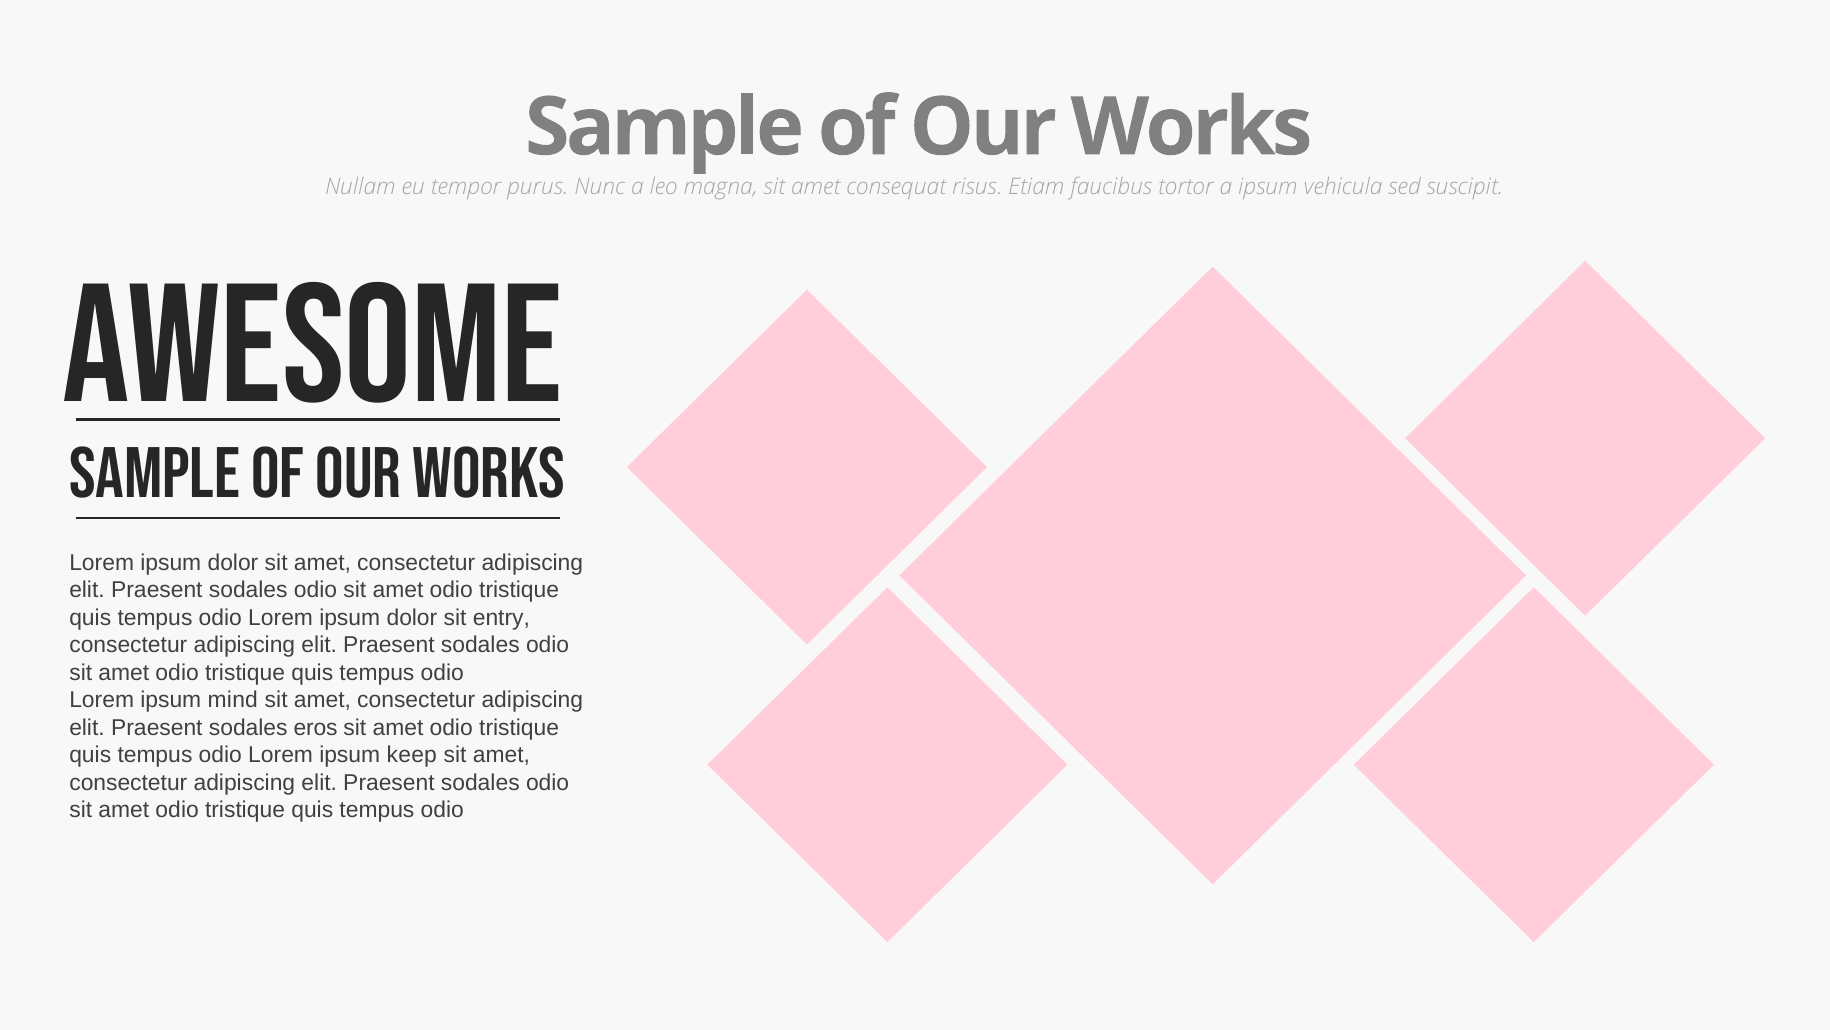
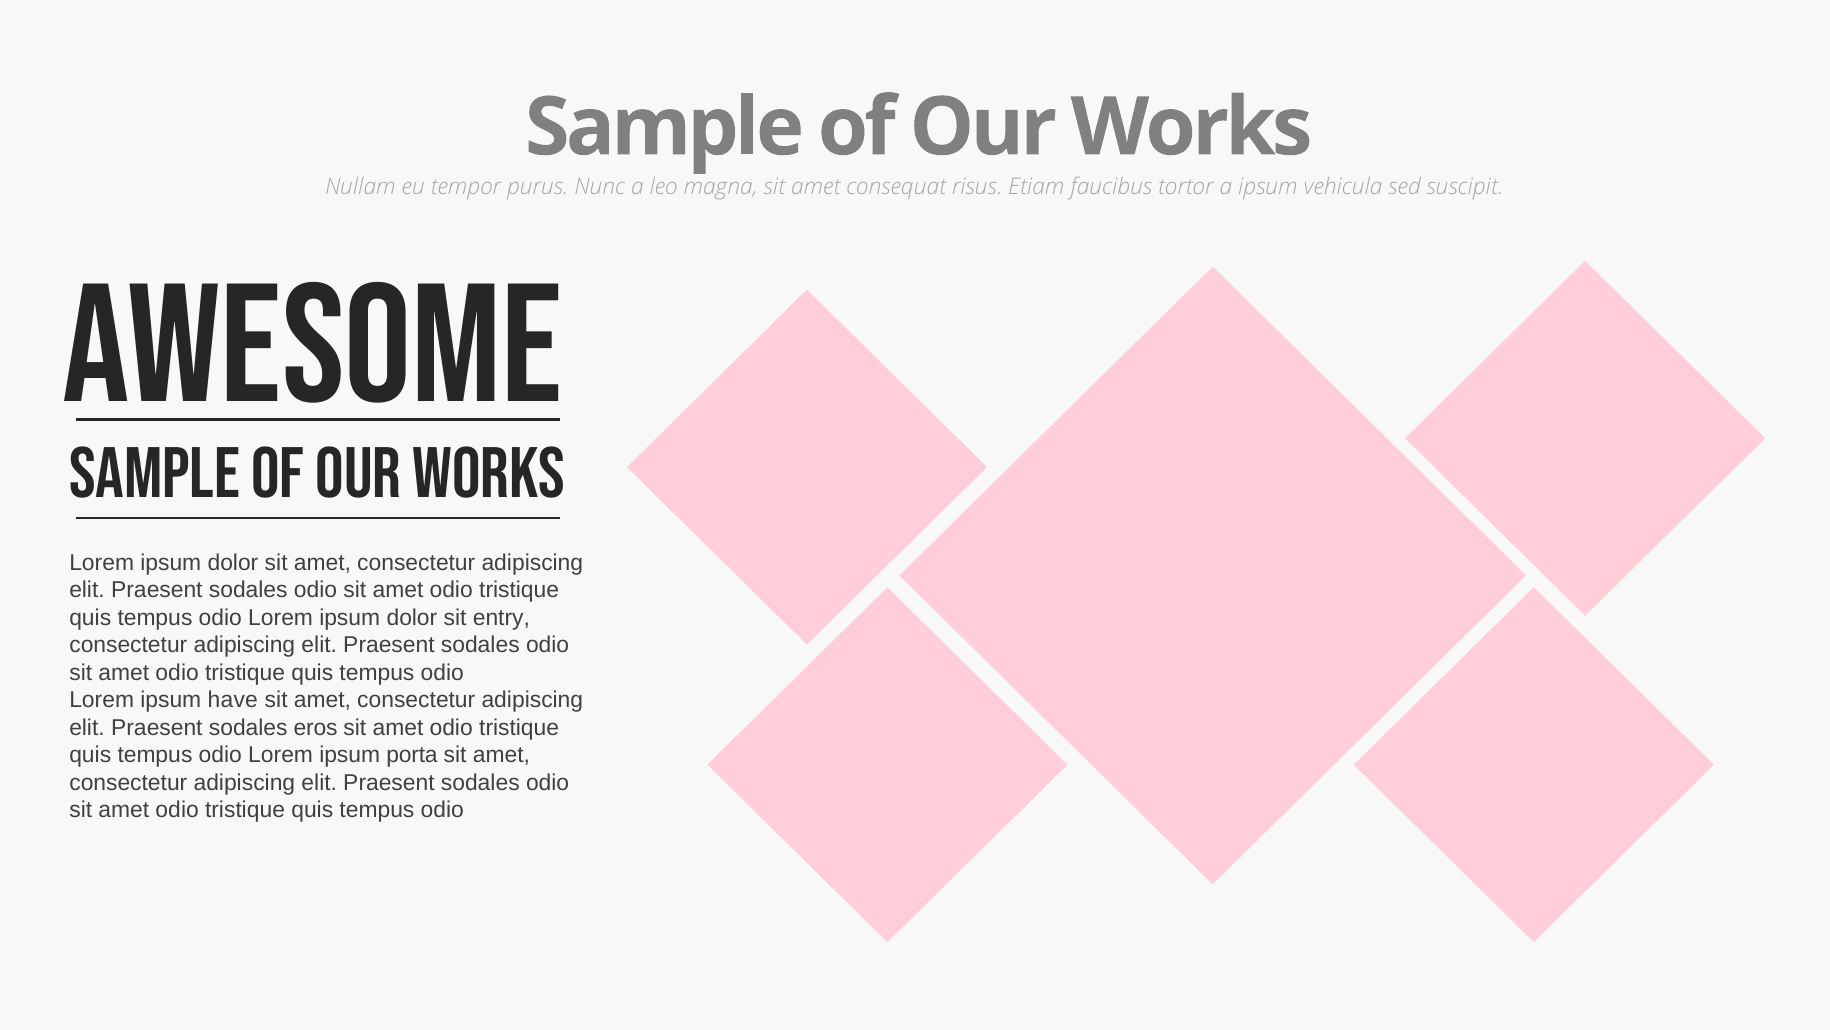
mind: mind -> have (233, 700)
keep: keep -> porta (412, 755)
